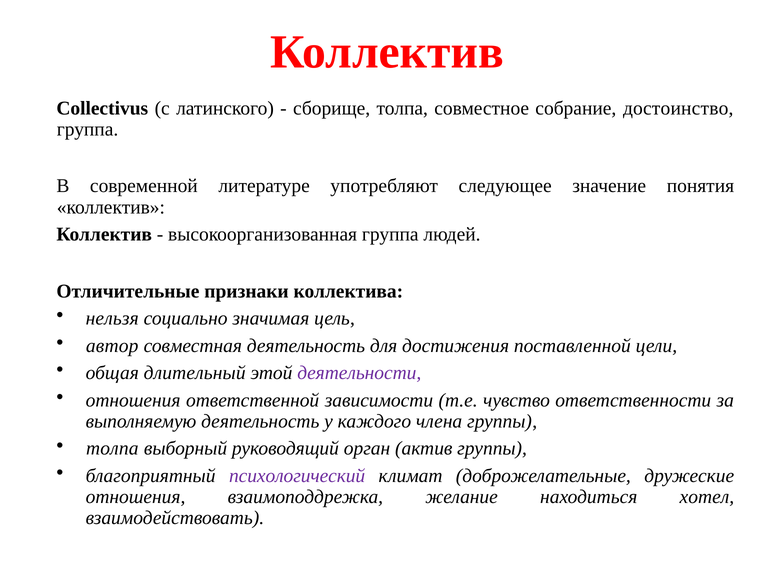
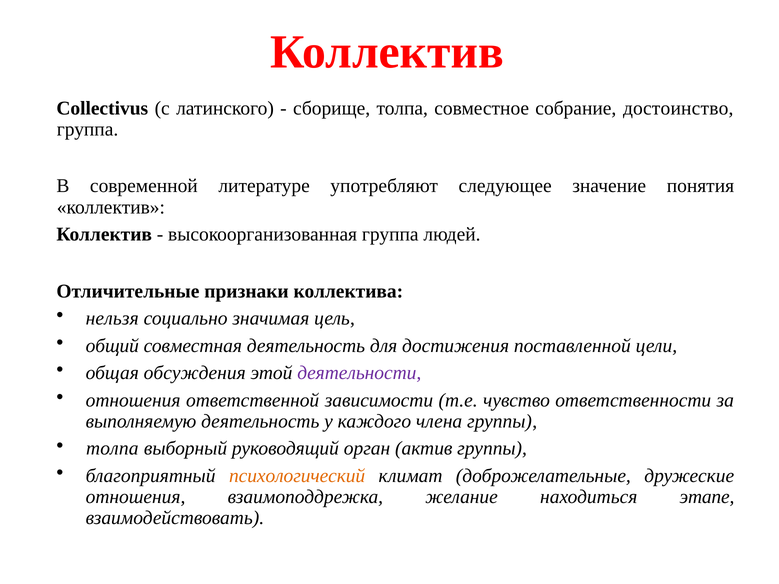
автор: автор -> общий (112, 346)
длительный: длительный -> обсуждения (195, 373)
психологический colour: purple -> orange (297, 476)
хотел: хотел -> этапе (707, 497)
